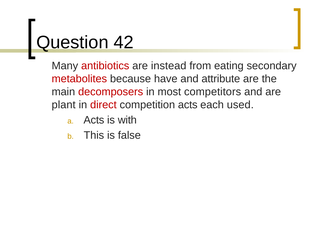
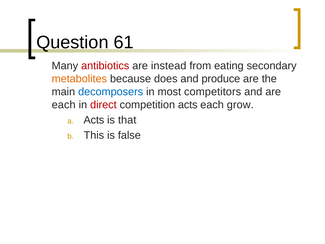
42: 42 -> 61 (124, 42)
metabolites colour: red -> orange (79, 79)
have: have -> does (166, 79)
attribute: attribute -> produce (221, 79)
decomposers colour: red -> blue (111, 92)
plant: plant -> each (64, 105)
used: used -> grow (240, 105)
with: with -> that (127, 120)
